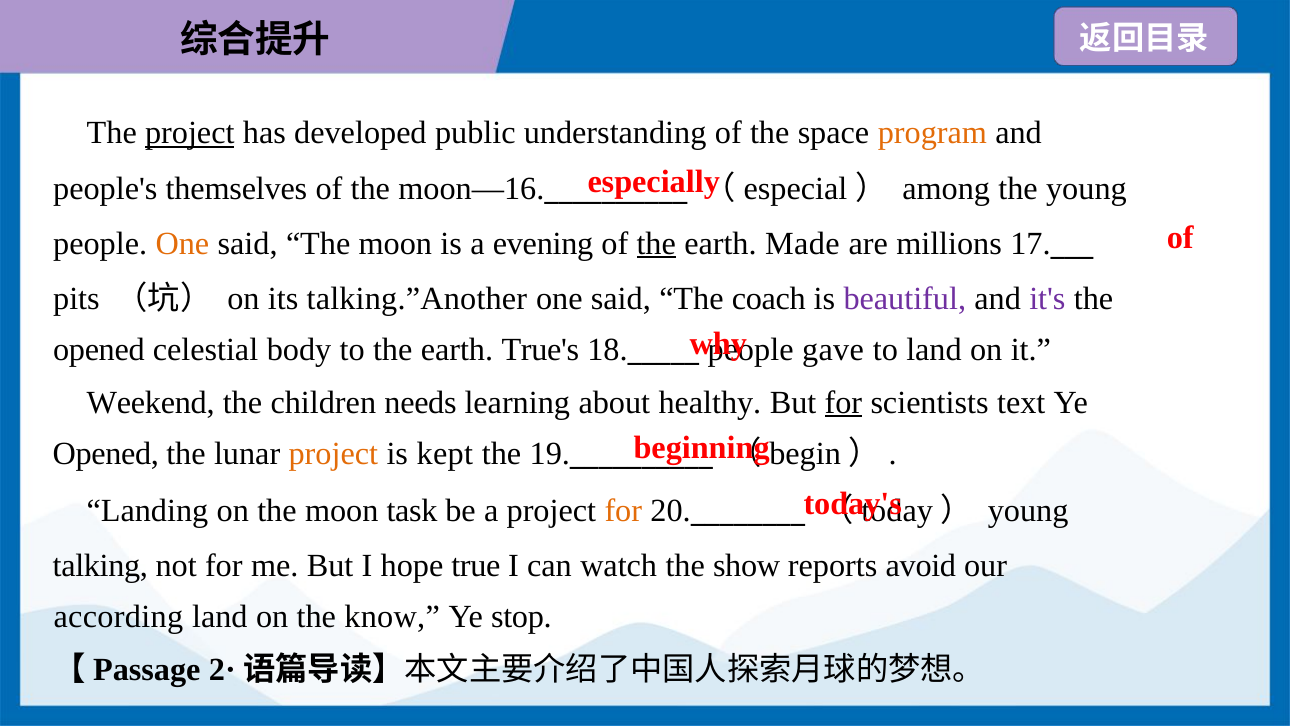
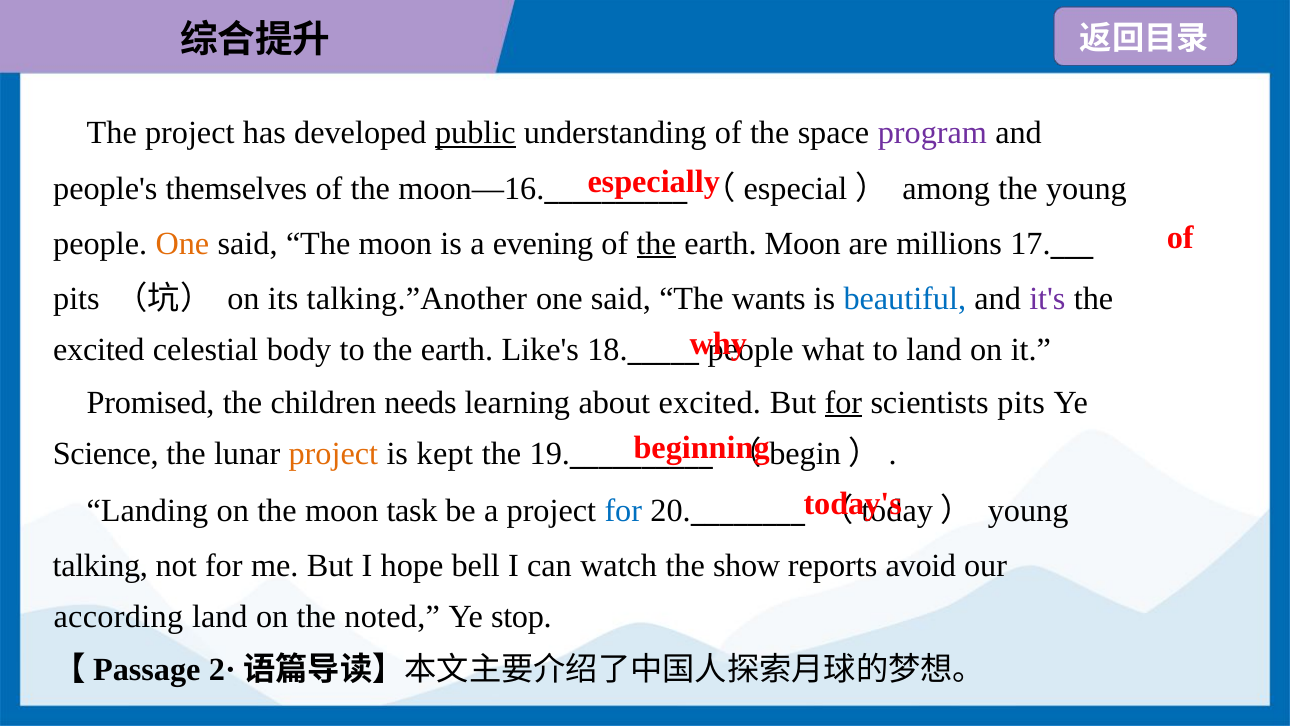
project underline: present -> none (190, 133)
public underline: none -> present (475, 133)
program colour: orange -> purple (932, 133)
earth Made: Made -> Moon (803, 243)
coach: coach -> wants (769, 298)
beautiful colour: purple -> blue (905, 298)
opened: opened -> excited (99, 349)
True's: True's -> Like's (540, 349)
gave: gave -> what (833, 349)
Weekend: Weekend -> Promised (151, 402)
about healthy: healthy -> excited (710, 402)
scientists text: text -> pits (1021, 402)
Opened: Opened -> Science (106, 453)
for colour: orange -> blue (623, 510)
true: true -> bell (476, 566)
know: know -> noted (392, 617)
